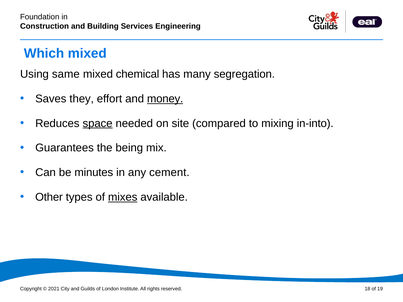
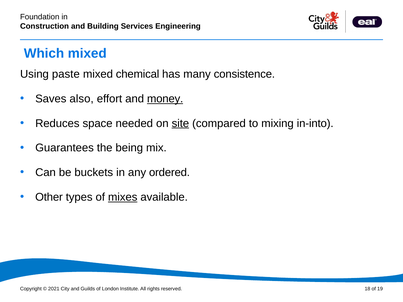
same: same -> paste (66, 74)
segregation: segregation -> consistence (244, 74)
they: they -> also (82, 99)
space underline: present -> none (98, 123)
site underline: none -> present (180, 123)
minutes: minutes -> buckets (94, 173)
cement: cement -> ordered (169, 173)
